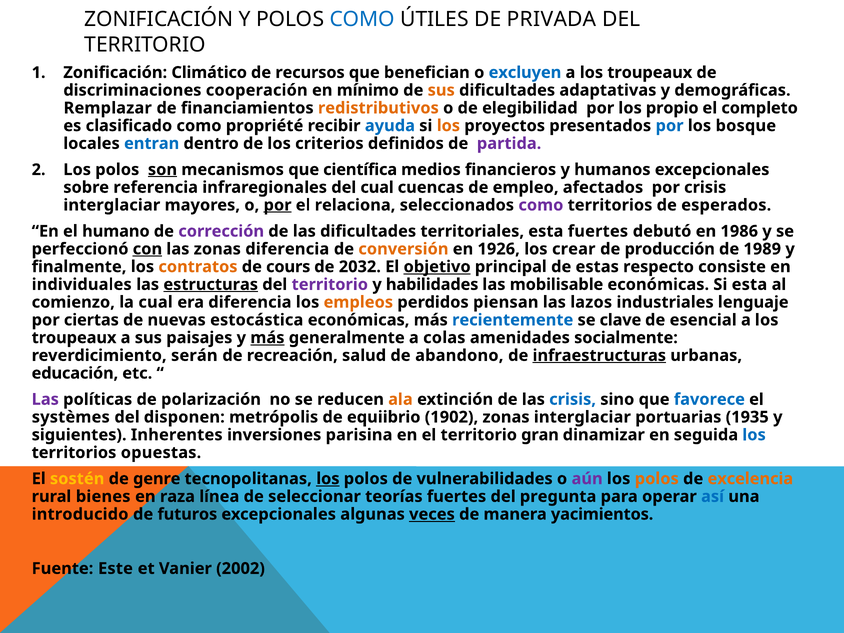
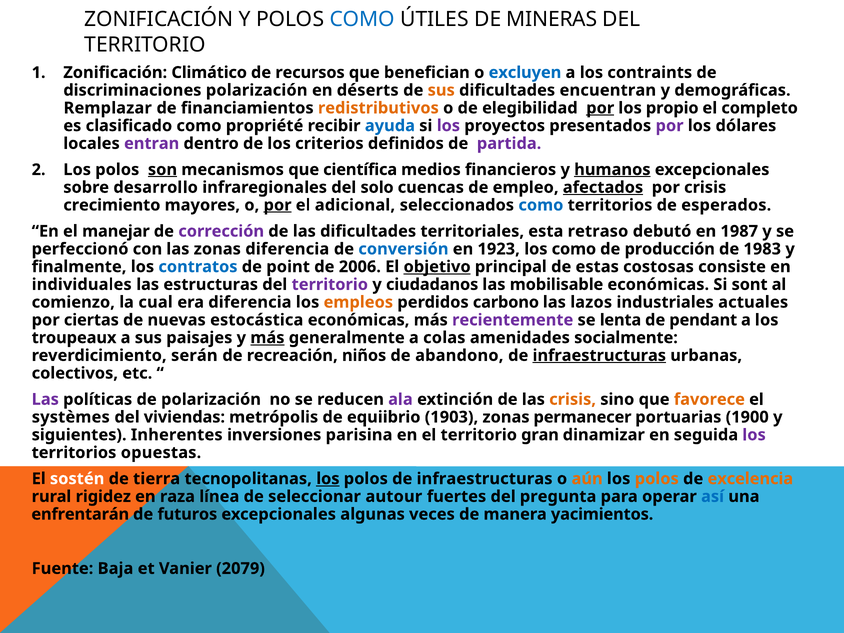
PRIVADA: PRIVADA -> MINERAS (552, 19)
troupeaux: troupeaux -> contraints (650, 73)
discriminaciones cooperación: cooperación -> polarización (257, 90)
mínimo: mínimo -> déserts (368, 90)
adaptativas: adaptativas -> encuentran (608, 90)
por underline: none -> present (600, 108)
los colour: orange -> purple (448, 126)
por colour: blue -> purple (670, 126)
bosque: bosque -> dólares (746, 126)
entran colour: blue -> purple (152, 143)
humanos underline: none -> present (612, 170)
referencia: referencia -> desarrollo (156, 187)
del cual: cual -> solo (377, 187)
afectados underline: none -> present (603, 187)
interglaciar: interglaciar -> crecimiento (112, 205)
relaciona: relaciona -> adicional (355, 205)
como colour: purple -> blue (541, 205)
humano: humano -> manejar (116, 231)
esta fuertes: fuertes -> retraso (598, 231)
1986: 1986 -> 1987 (739, 231)
con underline: present -> none (147, 249)
conversión colour: orange -> blue (403, 249)
1926: 1926 -> 1923 (499, 249)
los crear: crear -> como (574, 249)
1989: 1989 -> 1983 (762, 249)
contratos colour: orange -> blue (198, 267)
cours: cours -> point (288, 267)
2032: 2032 -> 2006 (360, 267)
respecto: respecto -> costosas (658, 267)
estructuras underline: present -> none (211, 285)
habilidades: habilidades -> ciudadanos (432, 285)
Si esta: esta -> sont (750, 285)
piensan: piensan -> carbono (506, 302)
lenguaje: lenguaje -> actuales (753, 302)
recientemente colour: blue -> purple (513, 320)
clave: clave -> lenta (620, 320)
esencial: esencial -> pendant (703, 320)
salud: salud -> niños (364, 355)
educación: educación -> colectivos (75, 373)
ala colour: orange -> purple (400, 399)
crisis colour: blue -> orange (573, 399)
favorece colour: blue -> orange (709, 399)
disponen: disponen -> viviendas (184, 417)
1902: 1902 -> 1903 (451, 417)
zonas interglaciar: interglaciar -> permanecer (583, 417)
1935: 1935 -> 1900 (747, 417)
los colour: blue -> purple (754, 435)
sostén colour: yellow -> white (77, 479)
genre: genre -> tierra (157, 479)
polos de vulnerabilidades: vulnerabilidades -> infraestructuras (485, 479)
aún colour: purple -> orange (587, 479)
bienes: bienes -> rigidez (103, 496)
teorías: teorías -> autour (394, 496)
introducido: introducido -> enfrentarán (80, 514)
veces underline: present -> none (432, 514)
Este: Este -> Baja (116, 569)
2002: 2002 -> 2079 (241, 569)
